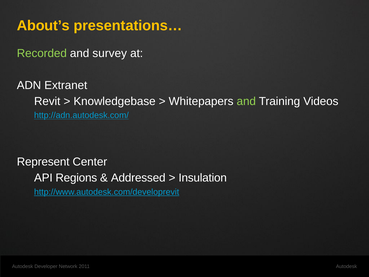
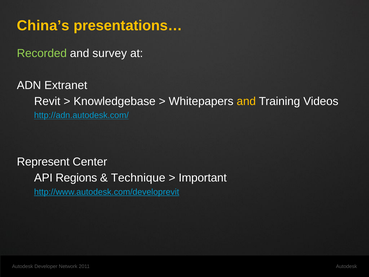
About’s: About’s -> China’s (43, 26)
and colour: light green -> yellow (246, 101)
Addressed: Addressed -> Technique (138, 178)
Insulation: Insulation -> Important (203, 178)
